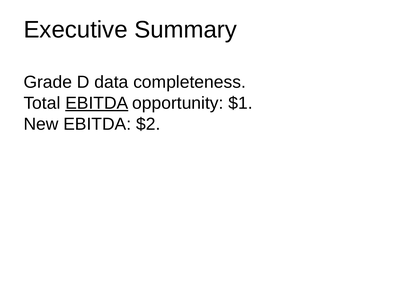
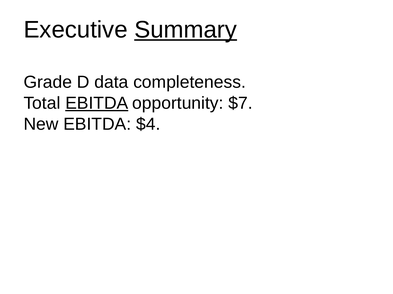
Summary underline: none -> present (186, 30)
$1: $1 -> $7 (240, 103)
$2: $2 -> $4 (148, 124)
